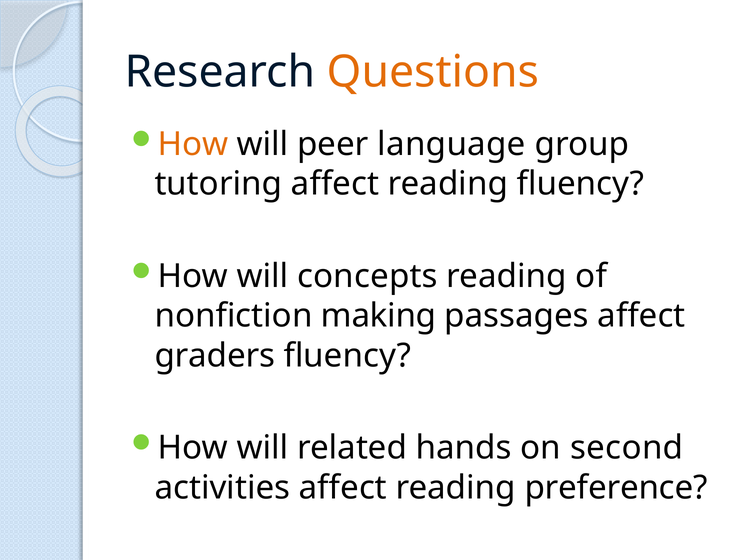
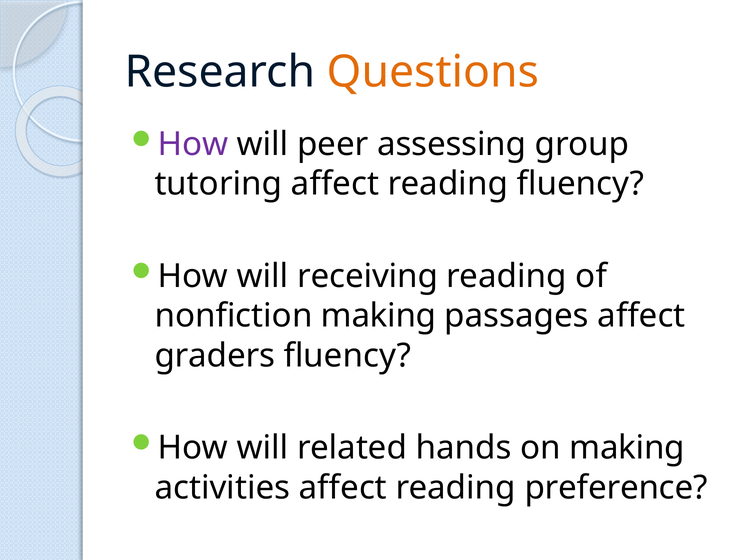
How colour: orange -> purple (193, 144)
language: language -> assessing (452, 144)
concepts: concepts -> receiving (368, 276)
on second: second -> making (627, 448)
